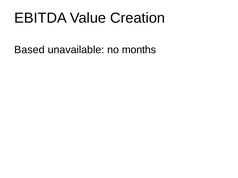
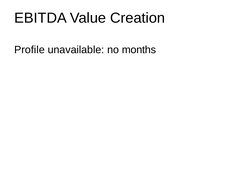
Based: Based -> Profile (29, 50)
